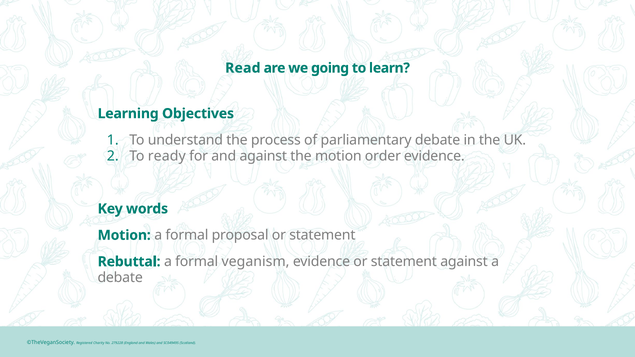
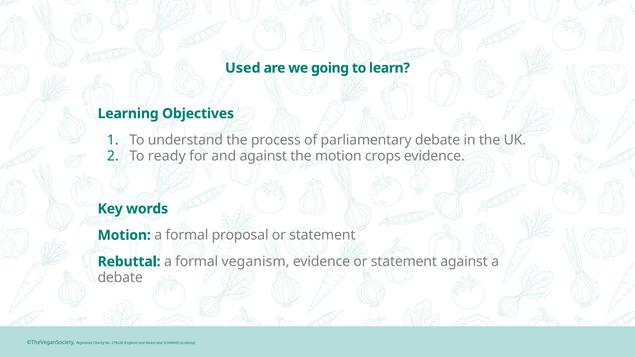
Read: Read -> Used (243, 68)
order: order -> crops (383, 156)
